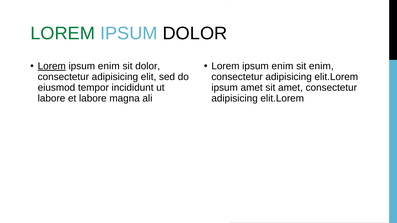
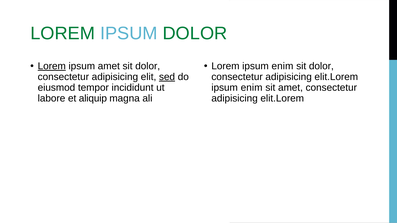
DOLOR colour: black -> green (195, 33)
enim: enim -> amet (109, 66)
enim: enim -> dolor (321, 66)
sed underline: none -> present (167, 77)
amet: amet -> enim (252, 88)
et labore: labore -> aliquip (93, 98)
